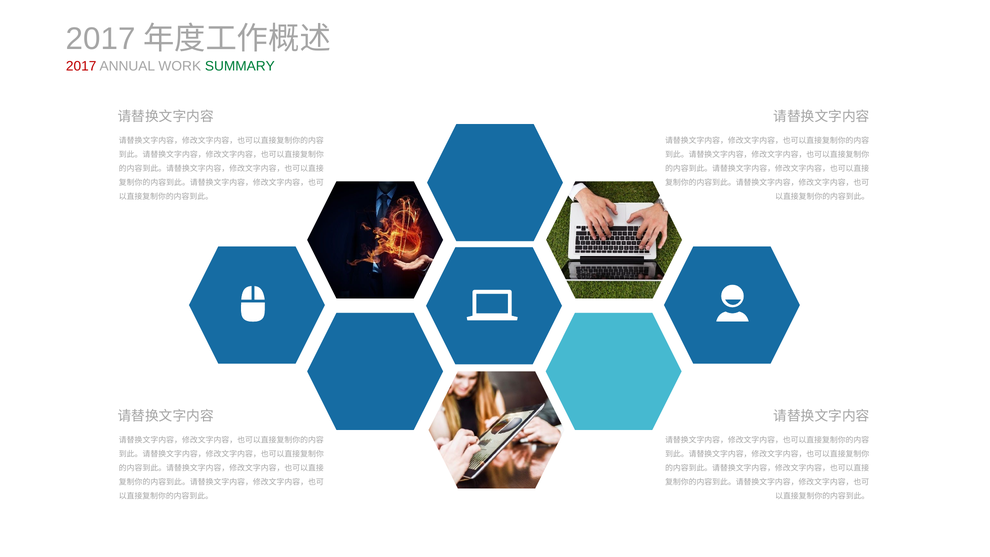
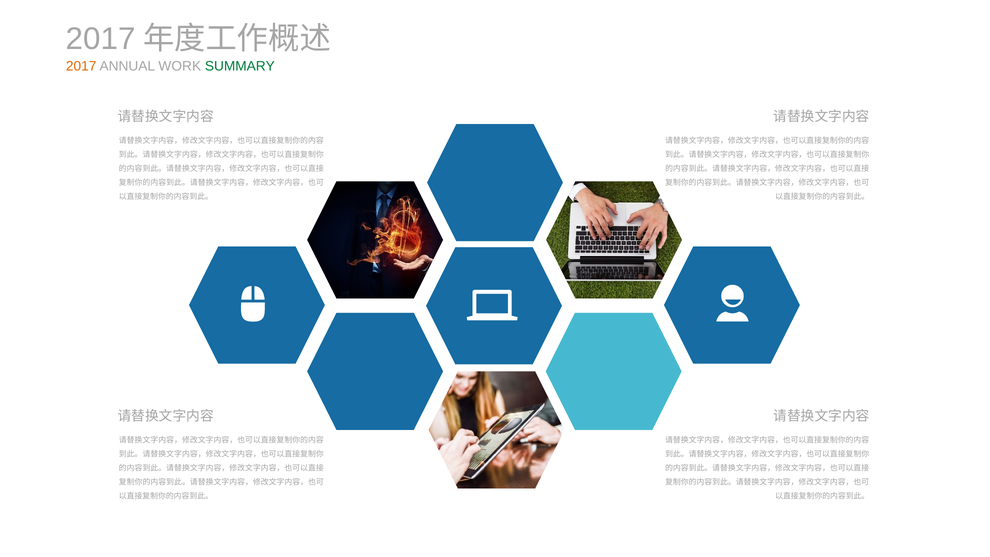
2017 colour: red -> orange (81, 66)
